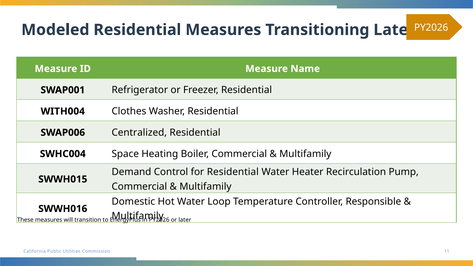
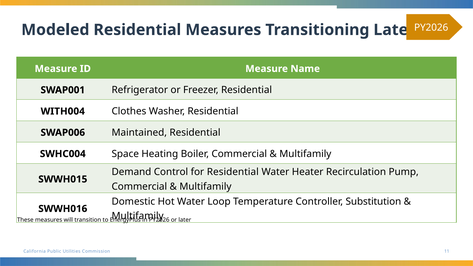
Centralized: Centralized -> Maintained (139, 133)
Responsible: Responsible -> Substitution (373, 202)
